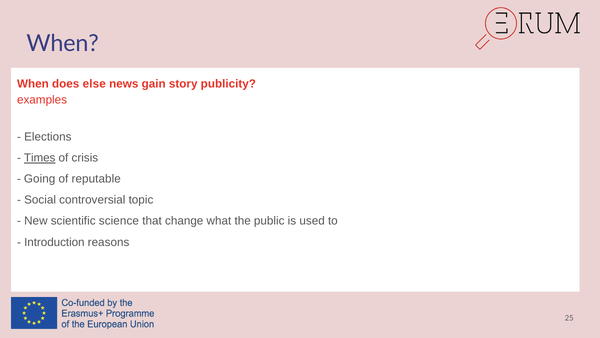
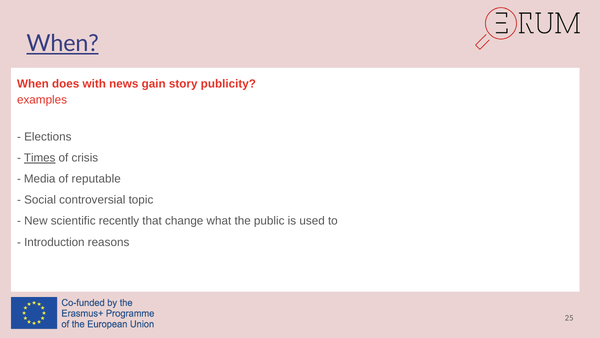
When underline: none -> present (63, 44)
else: else -> with (94, 84)
Going: Going -> Media (40, 179)
science: science -> recently (119, 221)
